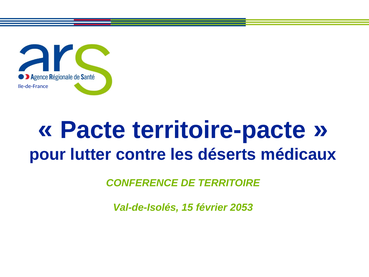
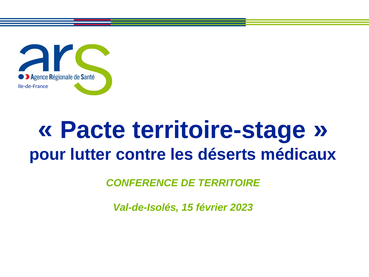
territoire-pacte: territoire-pacte -> territoire-stage (219, 130)
2053: 2053 -> 2023 (242, 207)
